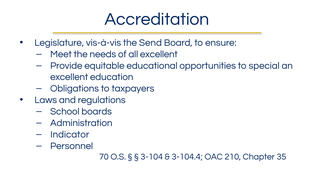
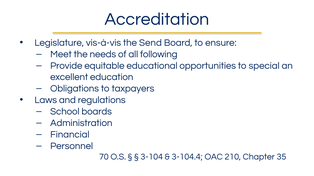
all excellent: excellent -> following (159, 54)
Indicator: Indicator -> Financial (70, 135)
